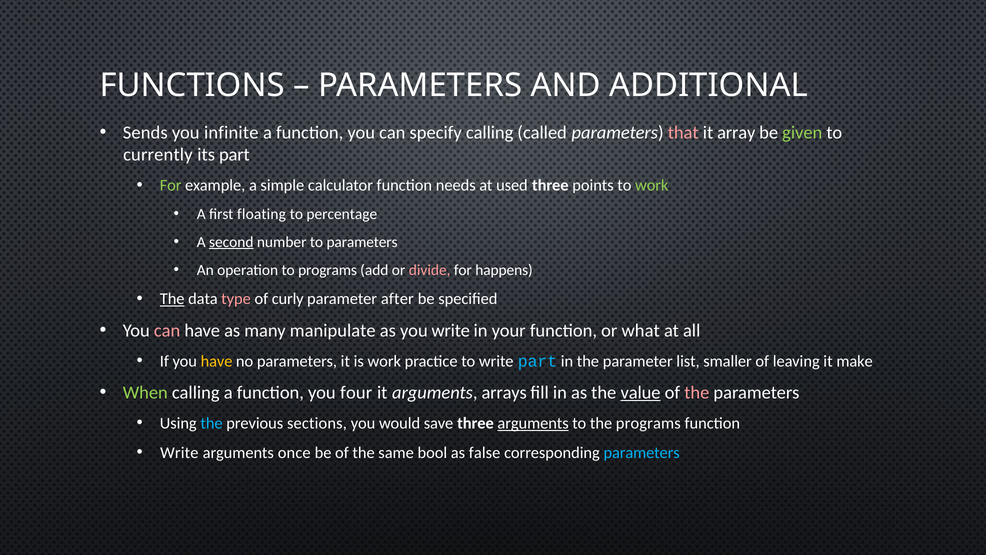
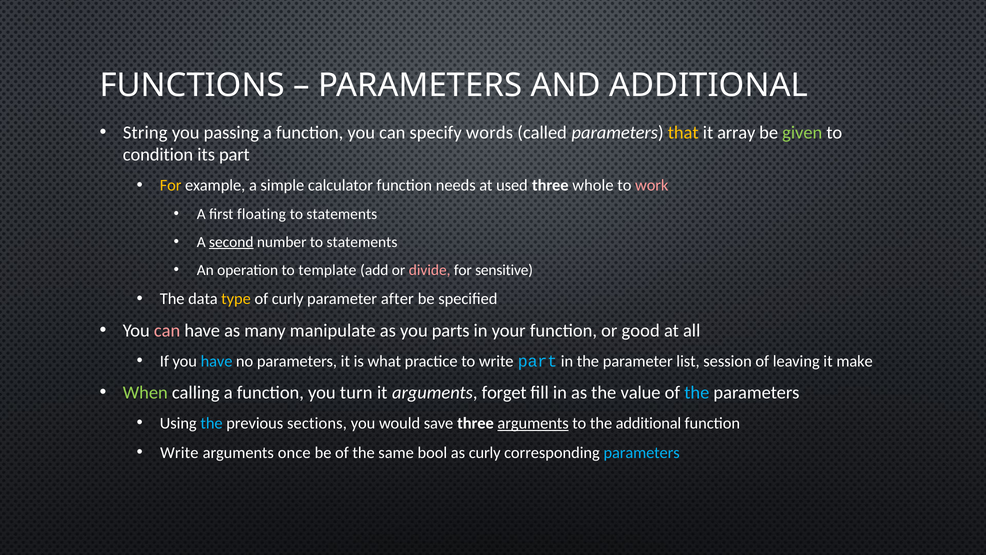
Sends: Sends -> String (145, 133)
infinite: infinite -> passing (231, 133)
specify calling: calling -> words (490, 133)
that colour: pink -> yellow (683, 133)
currently: currently -> condition (158, 155)
For colour: light green -> yellow (171, 185)
points: points -> whole (593, 185)
work colour: light green -> pink (652, 185)
percentage: percentage -> statements (342, 214)
number to parameters: parameters -> statements (362, 242)
to programs: programs -> template (327, 270)
happens: happens -> sensitive (504, 270)
The underline: present -> none (172, 299)
type colour: pink -> yellow (236, 299)
you write: write -> parts (451, 330)
what: what -> good (641, 330)
have colour: yellow -> light blue (217, 361)
is work: work -> what (384, 361)
smaller: smaller -> session (728, 361)
four: four -> turn (356, 392)
arrays: arrays -> forget (504, 392)
value underline: present -> none (641, 392)
the colour: pink -> light blue (697, 392)
the programs: programs -> additional (648, 423)
as false: false -> curly (485, 453)
